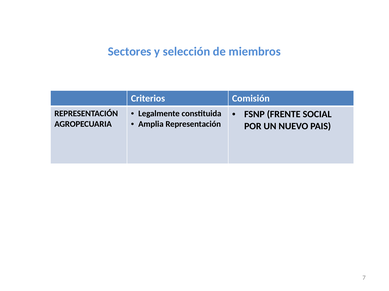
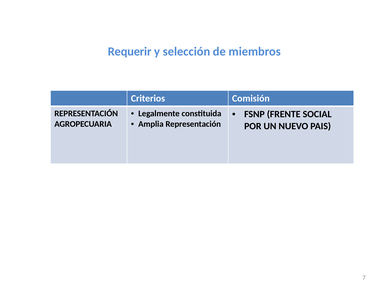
Sectores: Sectores -> Requerir (130, 52)
